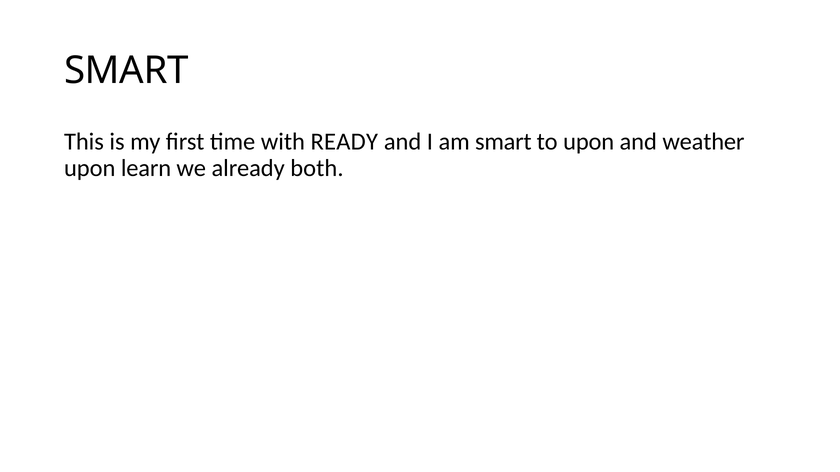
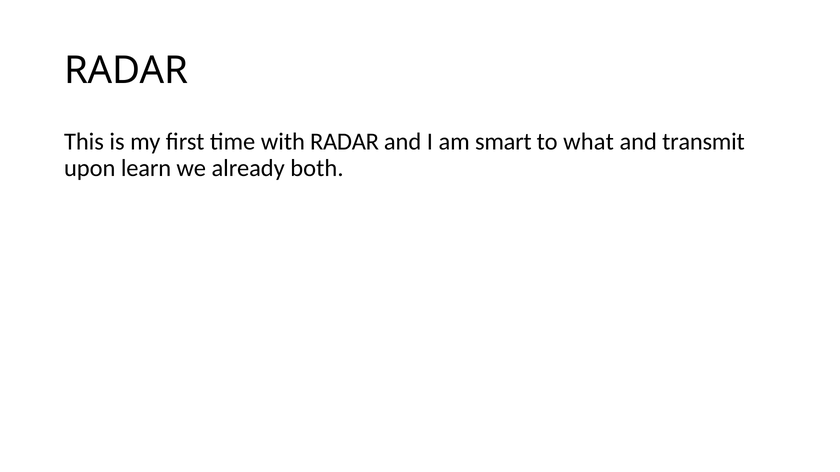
SMART: SMART -> RADAR (126, 71)
with READY: READY -> RADAR (345, 142)
to upon: upon -> what (589, 142)
weather: weather -> transmit (703, 142)
